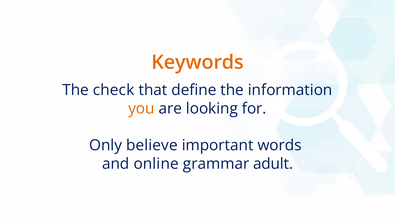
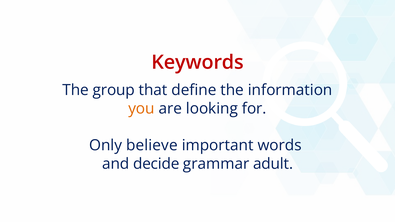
Keywords colour: orange -> red (197, 62)
check: check -> group (114, 90)
online: online -> decide (156, 164)
